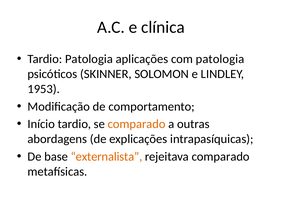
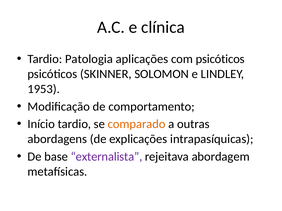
com patologia: patologia -> psicóticos (220, 59)
externalista colour: orange -> purple (106, 157)
rejeitava comparado: comparado -> abordagem (221, 157)
